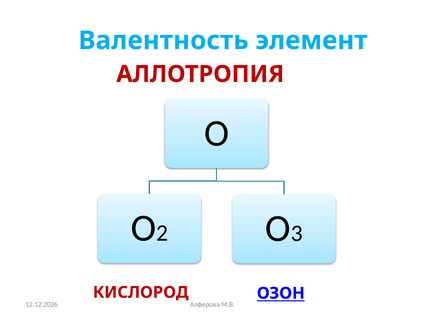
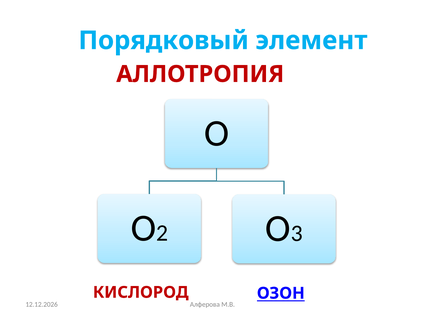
Валентность: Валентность -> Порядковый (164, 40)
